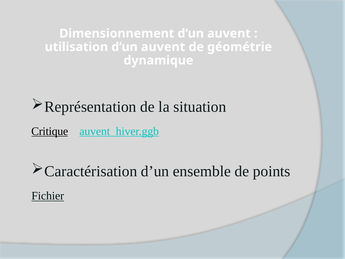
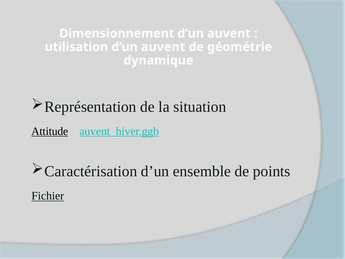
Critique: Critique -> Attitude (50, 131)
